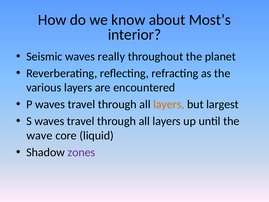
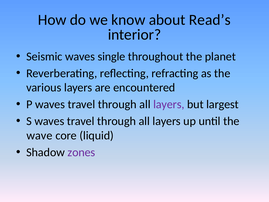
Most’s: Most’s -> Read’s (210, 20)
really: really -> single (111, 56)
layers colour: orange -> purple (169, 104)
